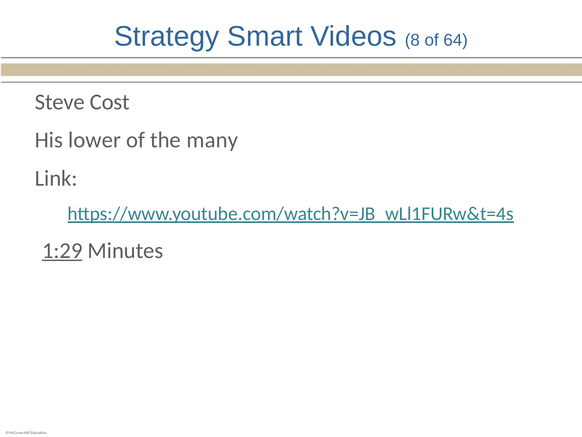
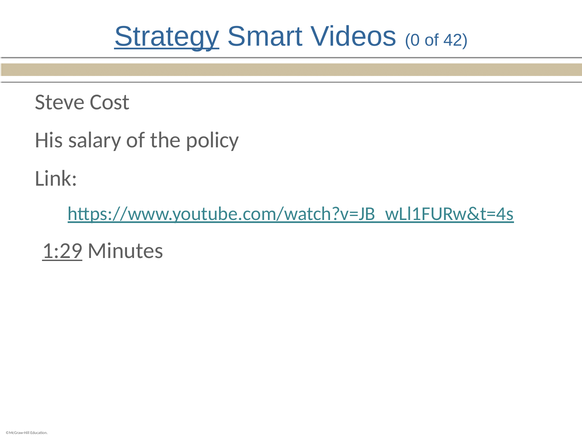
Strategy underline: none -> present (167, 36)
8: 8 -> 0 (412, 40)
64: 64 -> 42 (456, 40)
lower: lower -> salary (95, 140)
many: many -> policy (212, 140)
